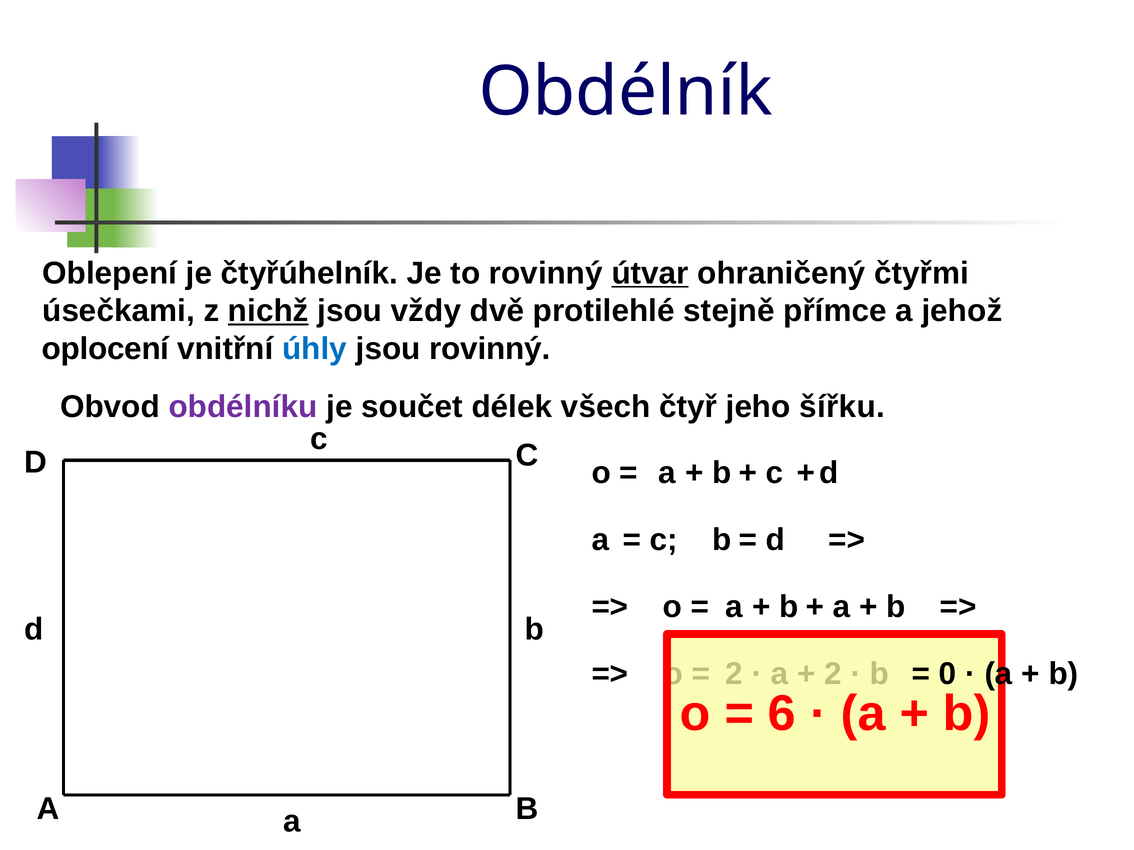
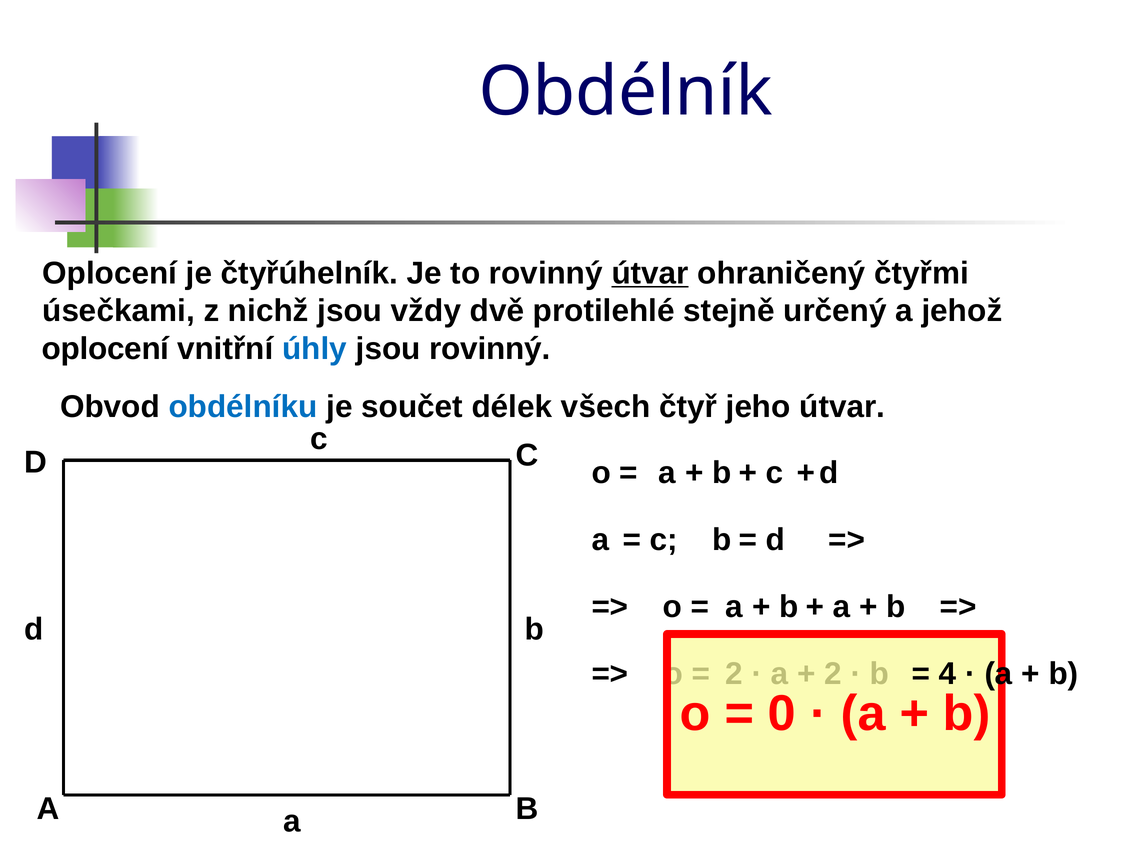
Oblepení: Oblepení -> Oplocení (110, 273)
nichž underline: present -> none (268, 311)
přímce: přímce -> určený (835, 311)
obdélníku colour: purple -> blue (243, 407)
jeho šířku: šířku -> útvar (842, 407)
0: 0 -> 4 (948, 674)
6: 6 -> 0 (782, 714)
